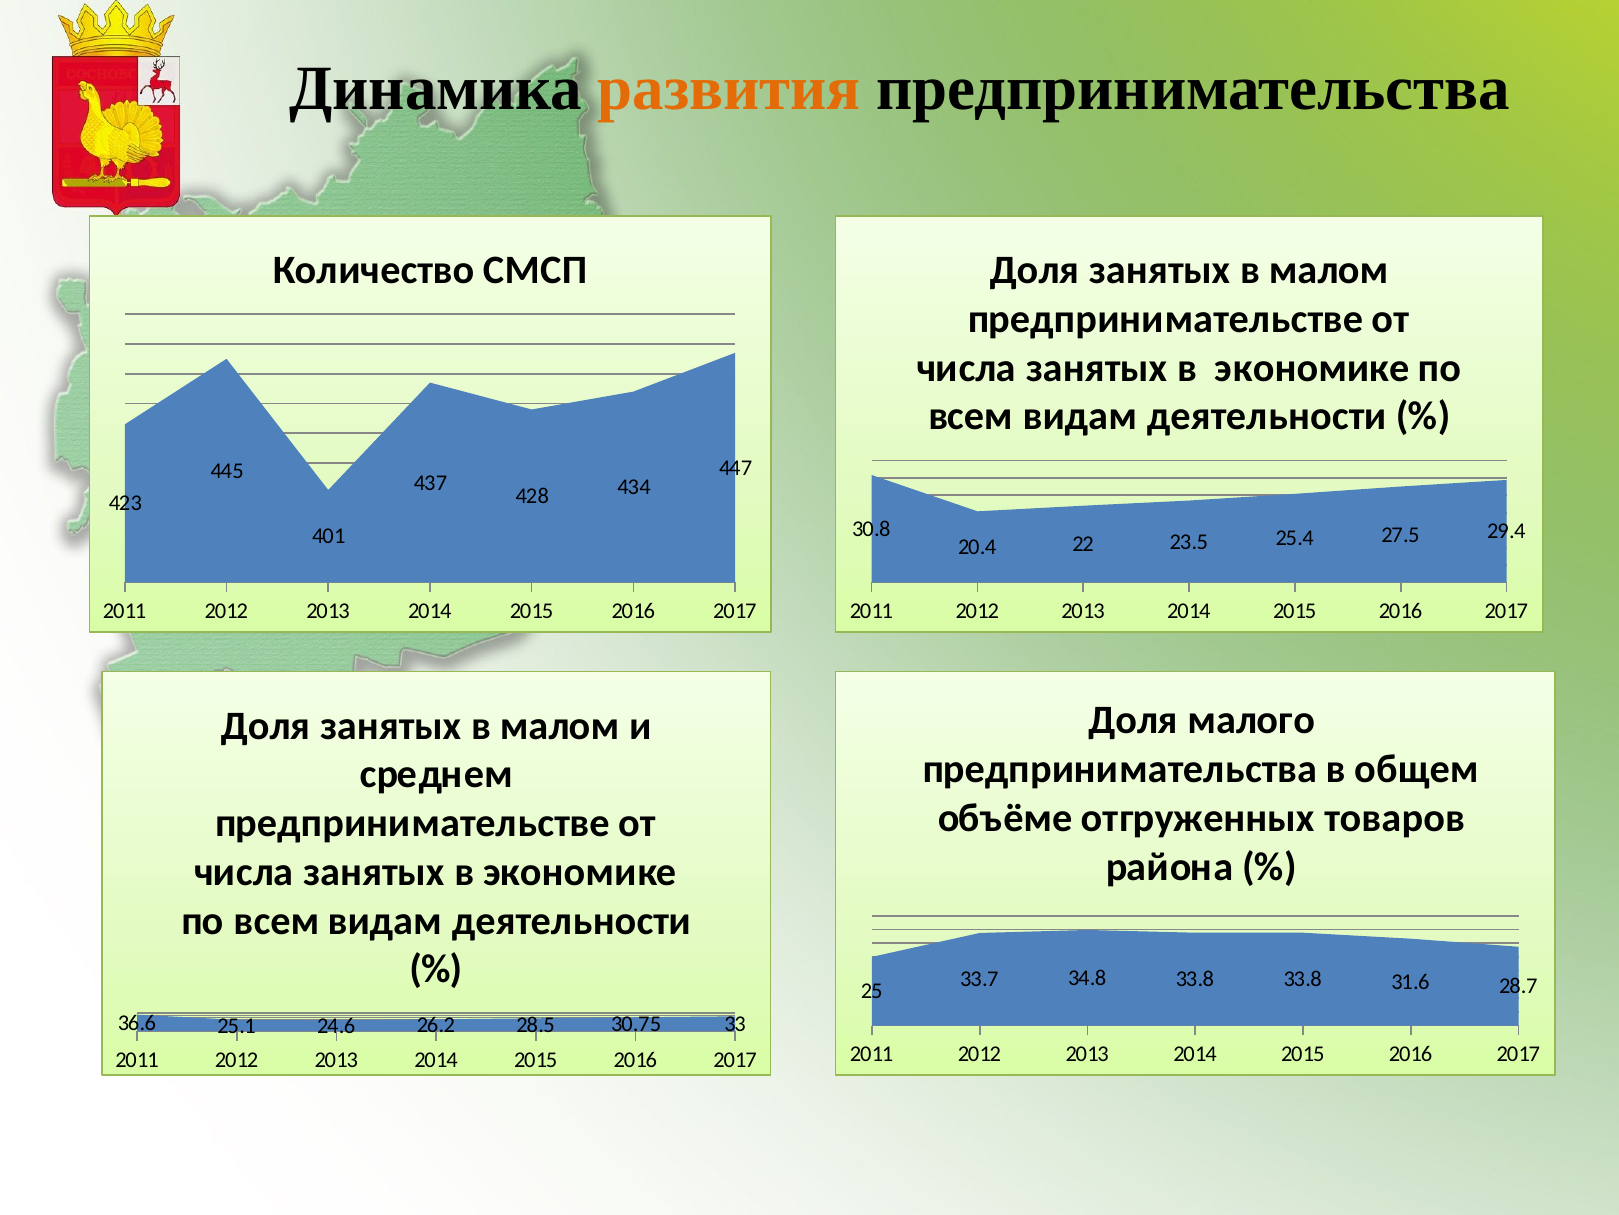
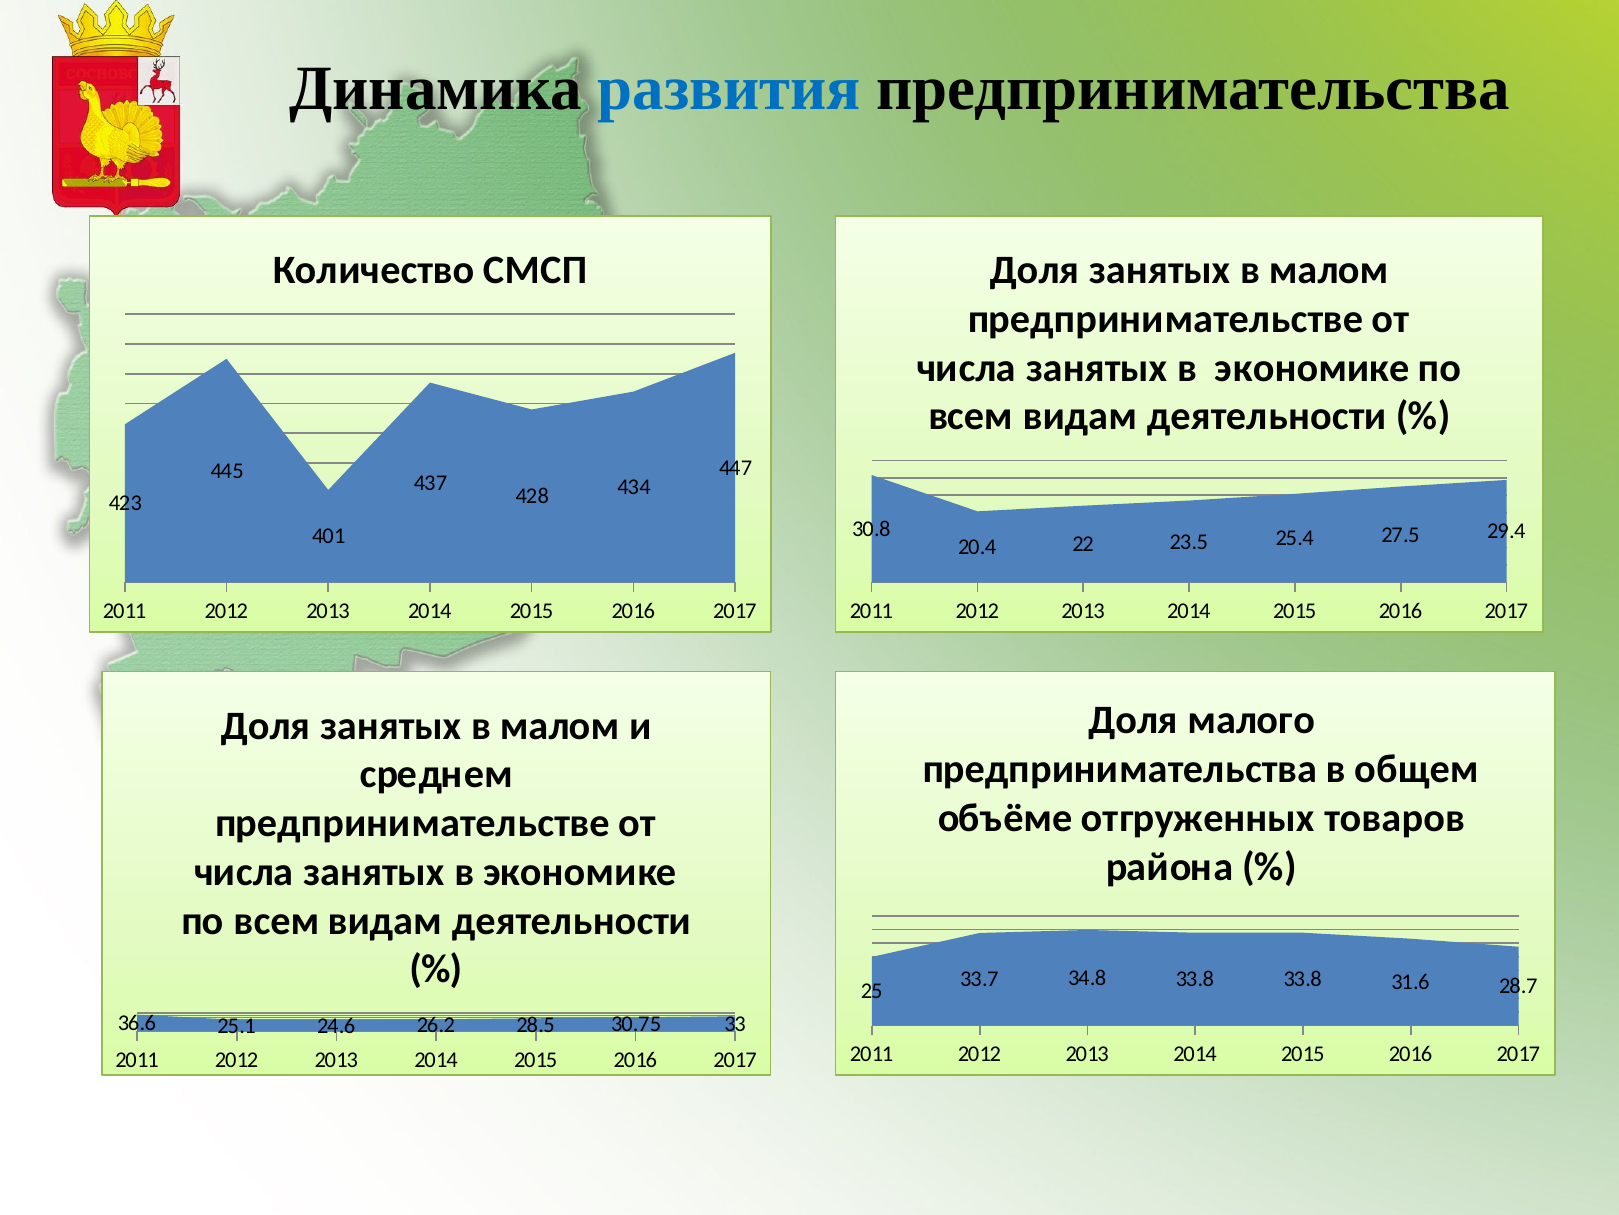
развития colour: orange -> blue (729, 89)
